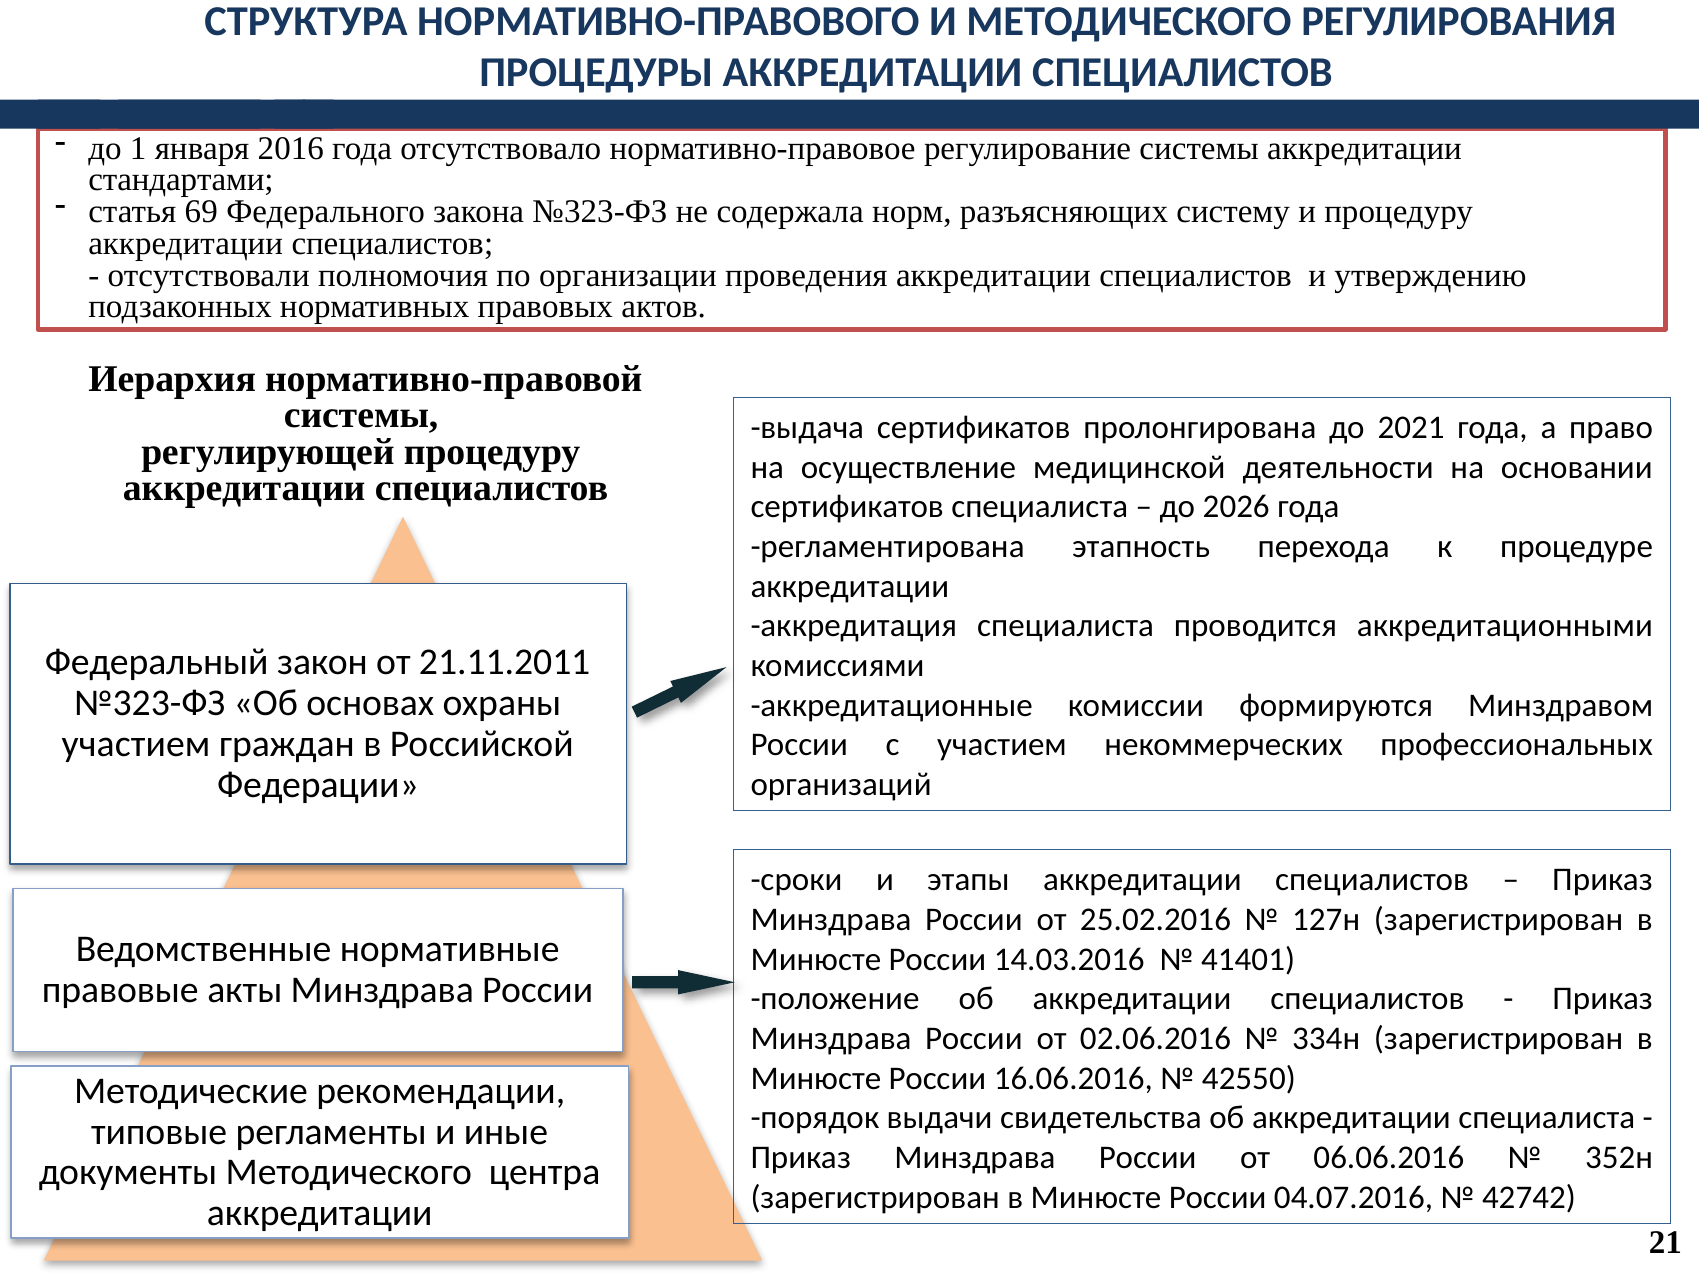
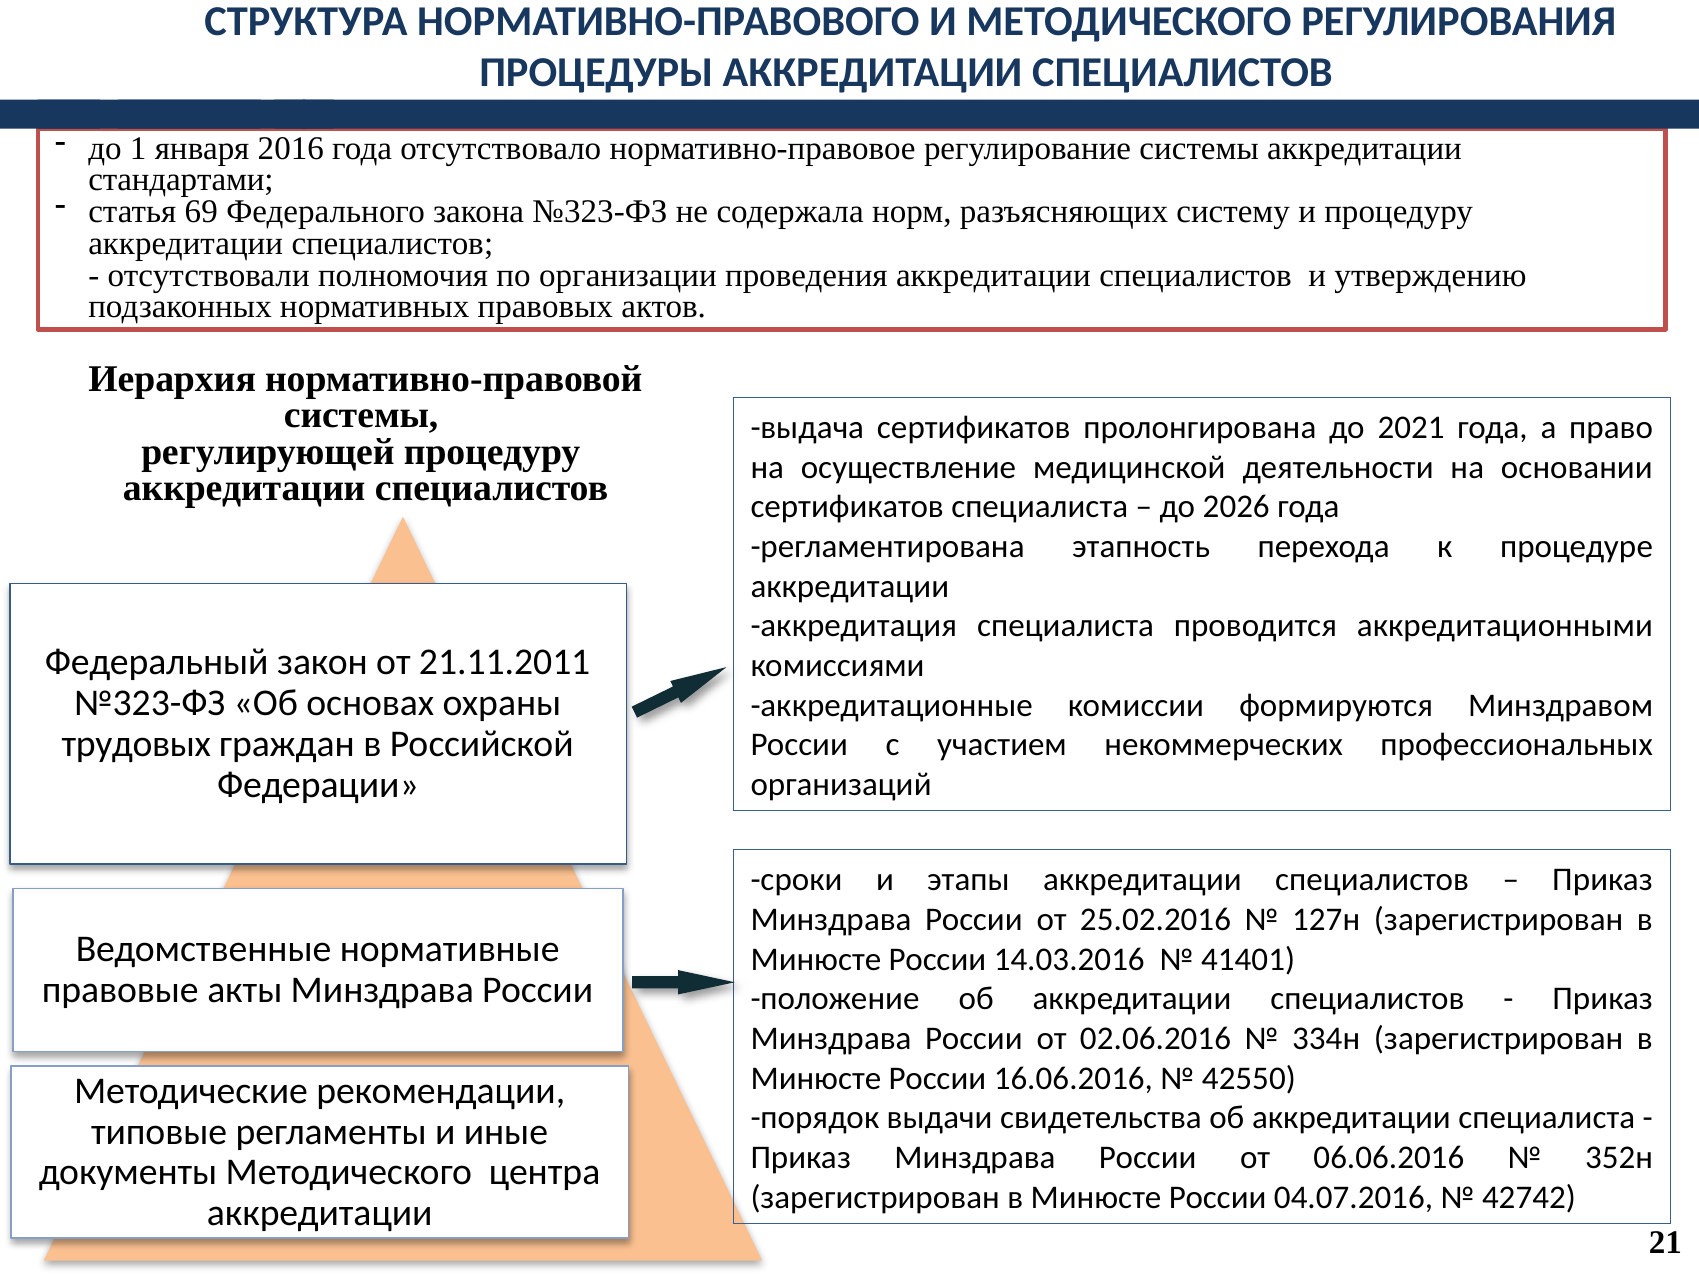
участием: участием -> трудовых (136, 744)
